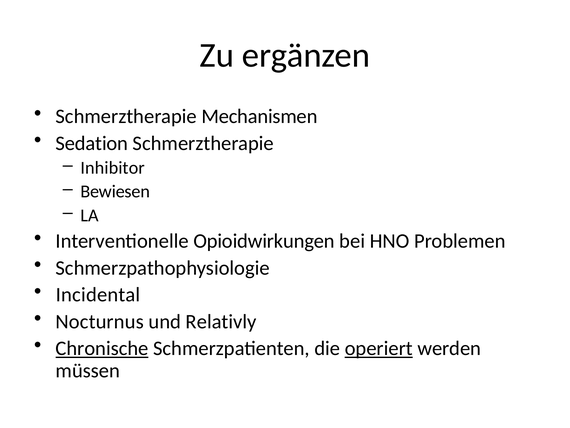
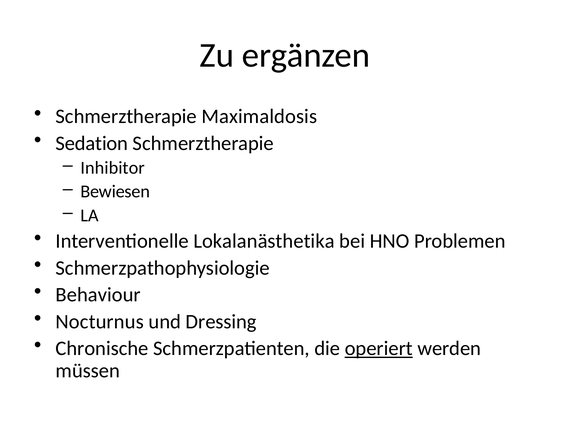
Mechanismen: Mechanismen -> Maximaldosis (259, 116)
Opioidwirkungen: Opioidwirkungen -> Lokalanästhetika (264, 241)
Incidental: Incidental -> Behaviour (98, 294)
Relativly: Relativly -> Dressing (221, 321)
Chronische underline: present -> none (102, 348)
